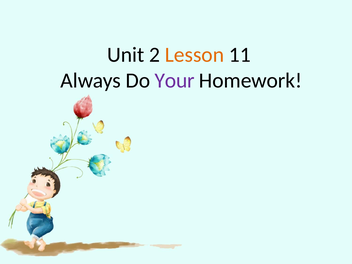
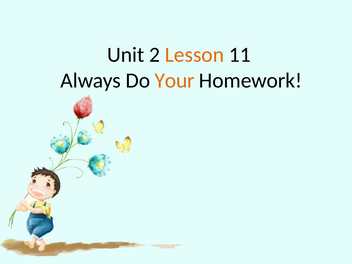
Your colour: purple -> orange (175, 80)
